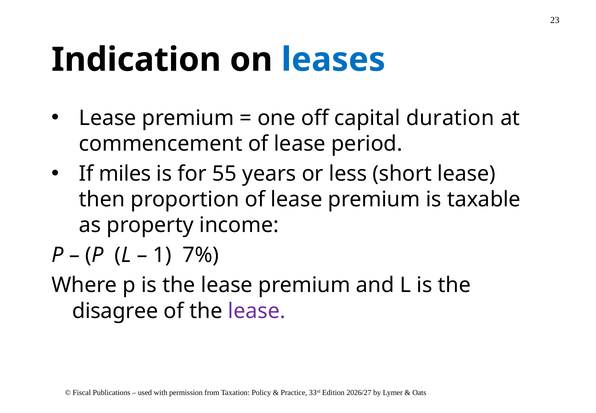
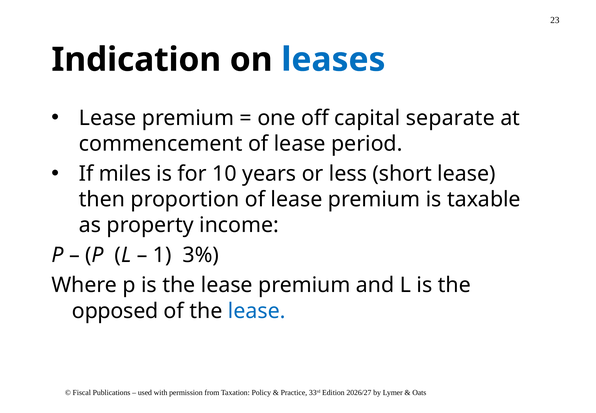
duration: duration -> separate (450, 118)
55: 55 -> 10 (224, 174)
7%: 7% -> 3% (201, 255)
disagree: disagree -> opposed (115, 311)
lease colour: purple -> blue (257, 311)
